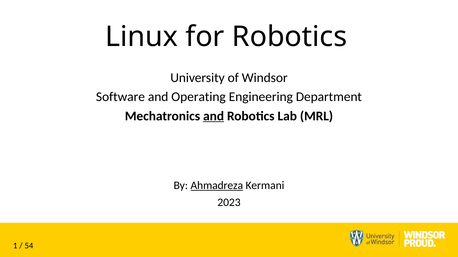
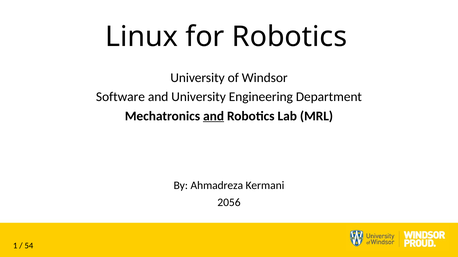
and Operating: Operating -> University (199, 97)
Ahmadreza underline: present -> none (217, 186)
2023: 2023 -> 2056 (229, 203)
